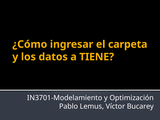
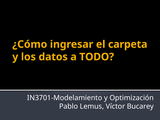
TIENE: TIENE -> TODO (97, 57)
